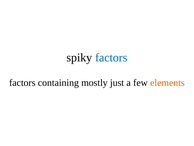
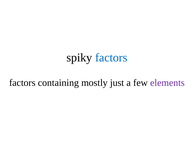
elements colour: orange -> purple (167, 82)
